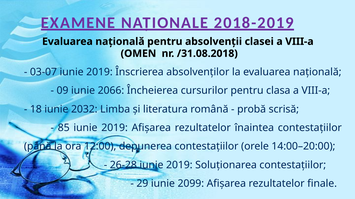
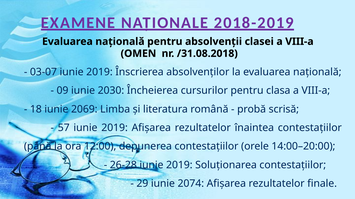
2066: 2066 -> 2030 (111, 91)
2032: 2032 -> 2069 (84, 110)
85: 85 -> 57 (64, 128)
2099: 2099 -> 2074 (191, 184)
